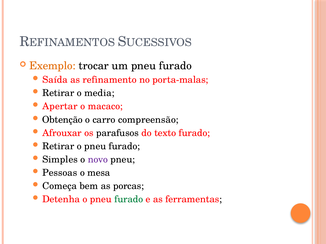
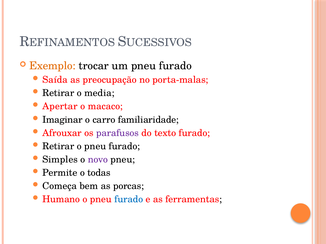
refinamento: refinamento -> preocupação (110, 80)
Obtenção: Obtenção -> Imaginar (62, 120)
compreensão: compreensão -> familiaridade (148, 120)
parafusos colour: black -> purple (117, 133)
Pessoas: Pessoas -> Permite (60, 173)
mesa: mesa -> todas (99, 173)
Detenha: Detenha -> Humano (61, 200)
furado colour: green -> blue (129, 200)
